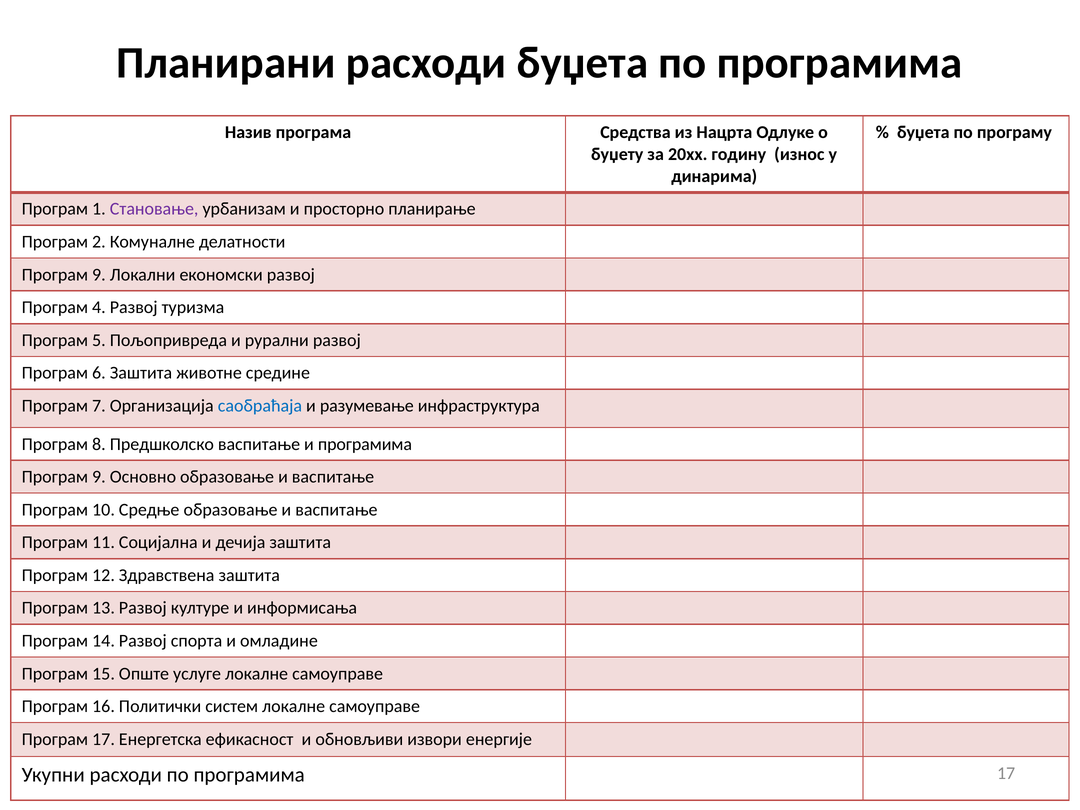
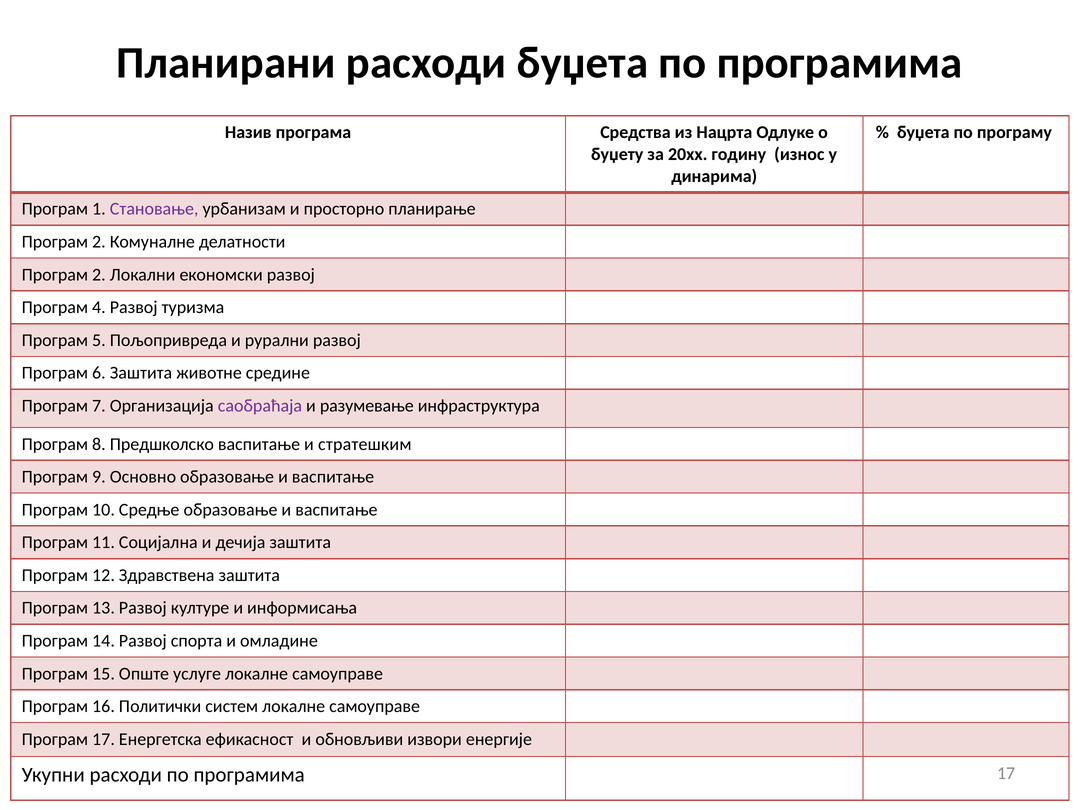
9: 9 -> 2 (99, 275)
саобраћаја colour: blue -> purple (260, 406)
и програмима: програмима -> стратешким (365, 444)
